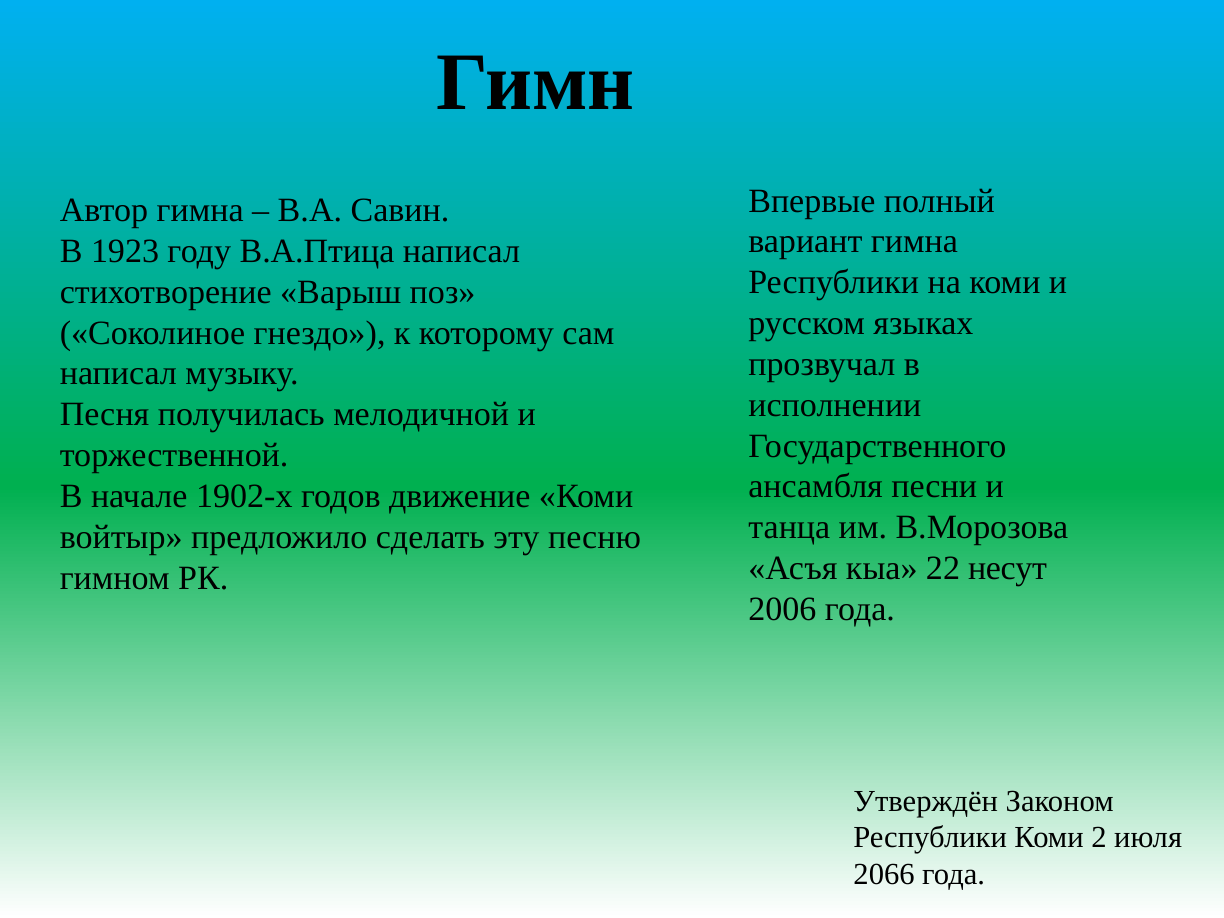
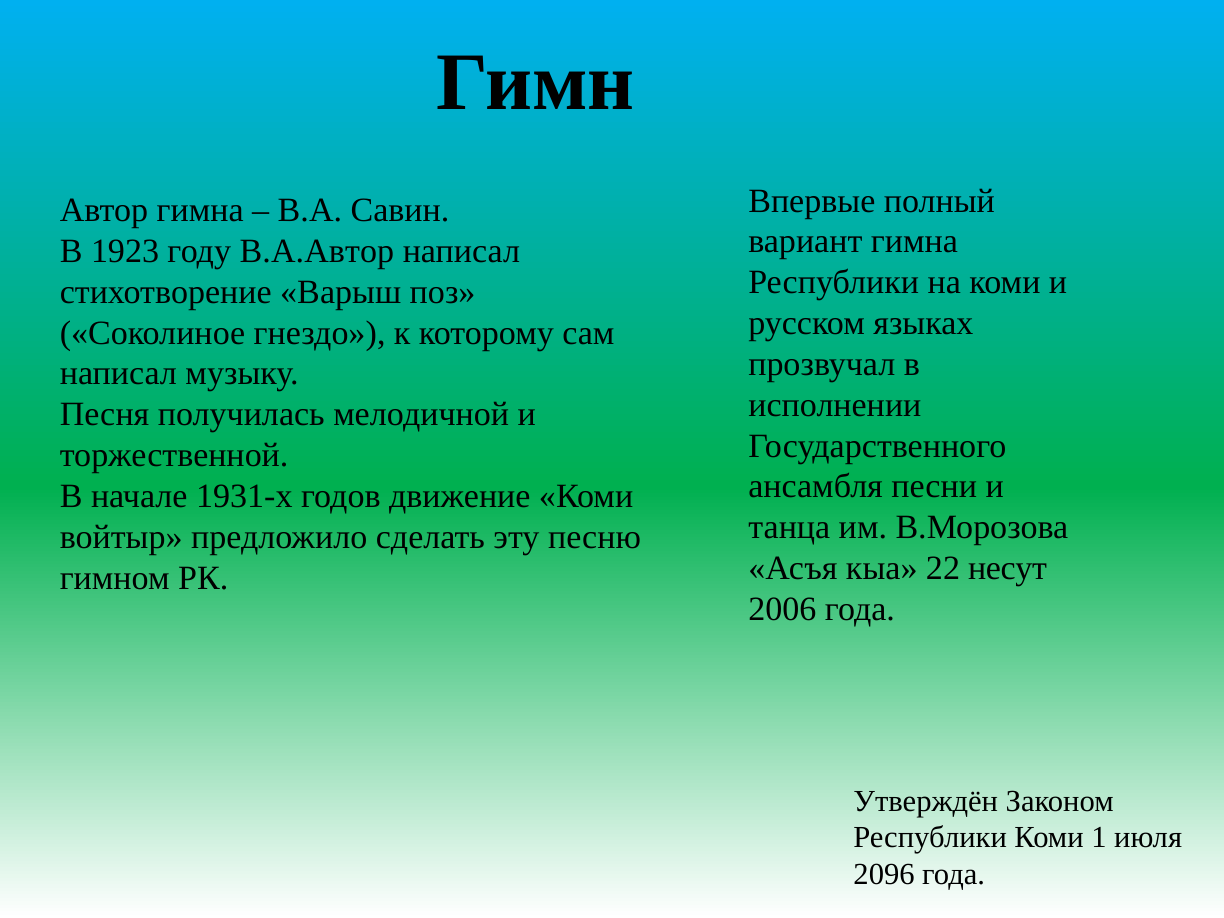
В.А.Птица: В.А.Птица -> В.А.Автор (317, 251)
1902-х: 1902-х -> 1931-х (244, 496)
2: 2 -> 1 (1099, 838)
2066: 2066 -> 2096 (884, 874)
